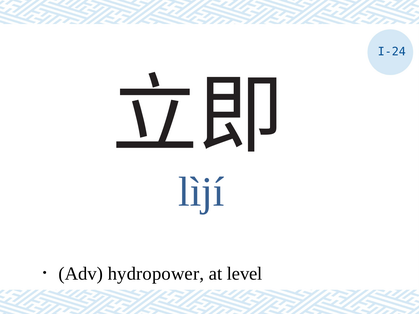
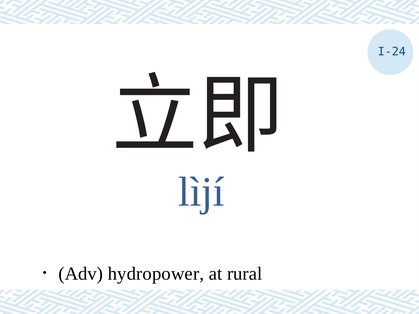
level: level -> rural (245, 274)
